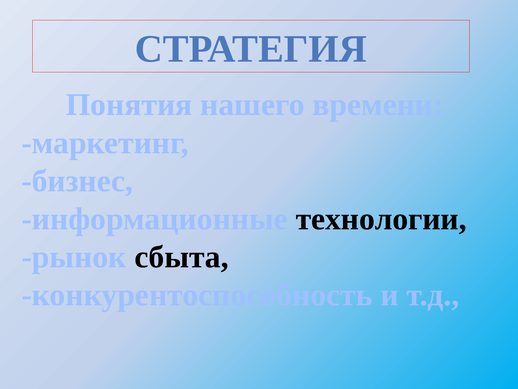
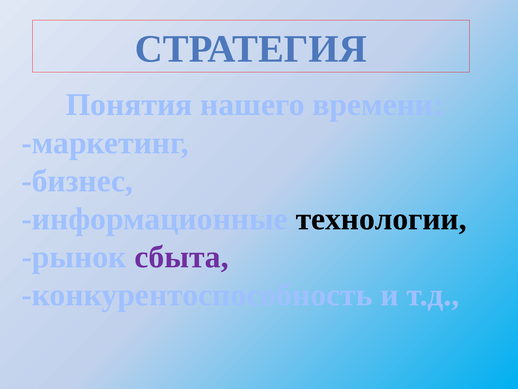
сбыта colour: black -> purple (182, 257)
